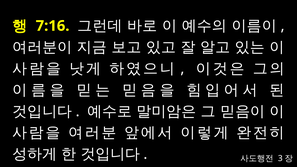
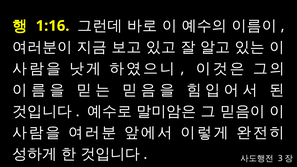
7:16: 7:16 -> 1:16 (53, 26)
